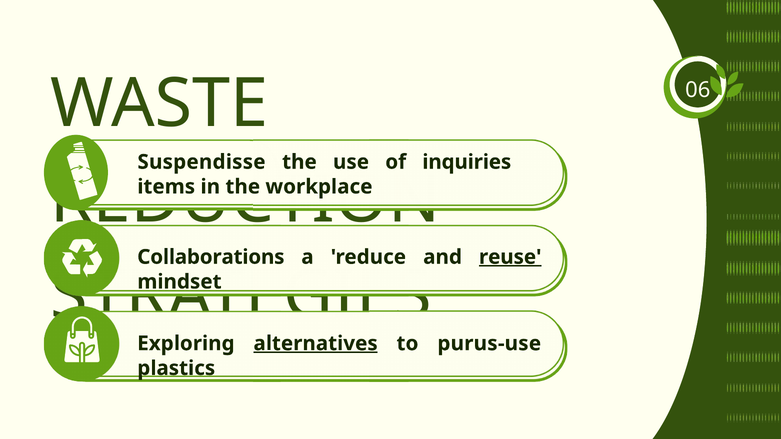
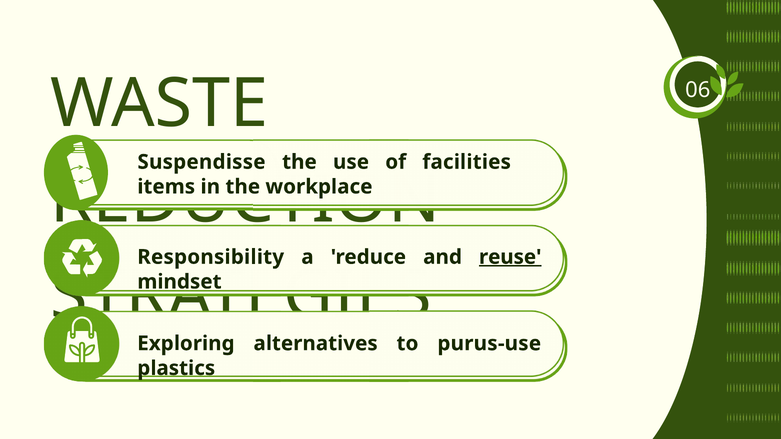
inquiries: inquiries -> facilities (467, 162)
Collaborations: Collaborations -> Responsibility (211, 257)
alternatives underline: present -> none (316, 344)
